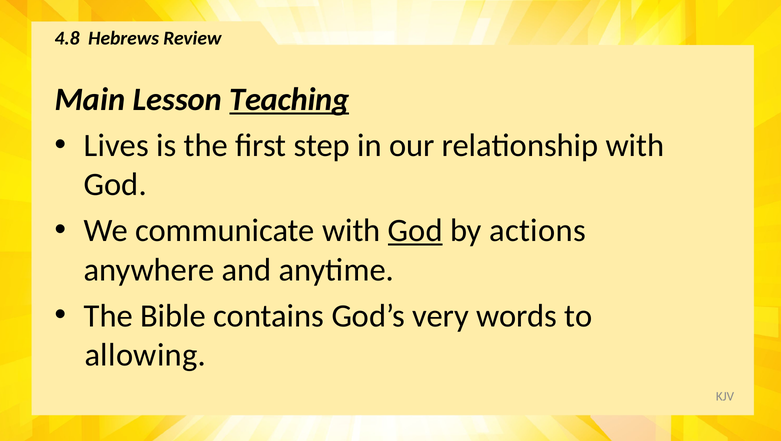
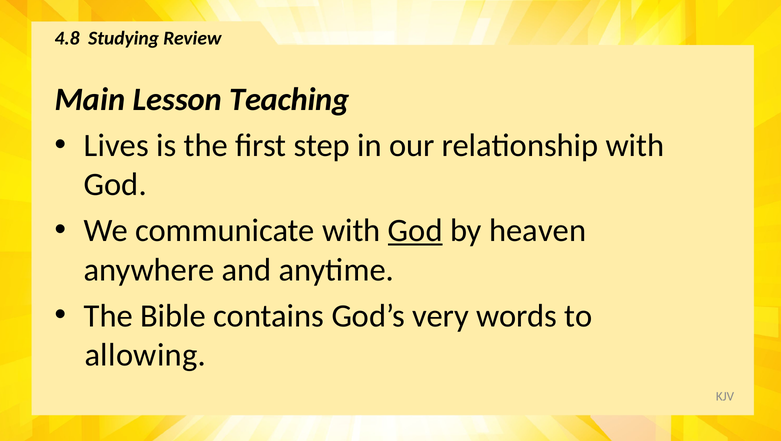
Hebrews: Hebrews -> Studying (124, 38)
Teaching underline: present -> none (289, 99)
actions: actions -> heaven (538, 230)
